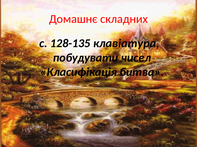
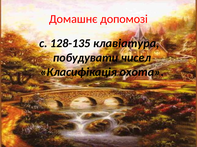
складних: складних -> допомозі (124, 19)
битва: битва -> охота (142, 72)
